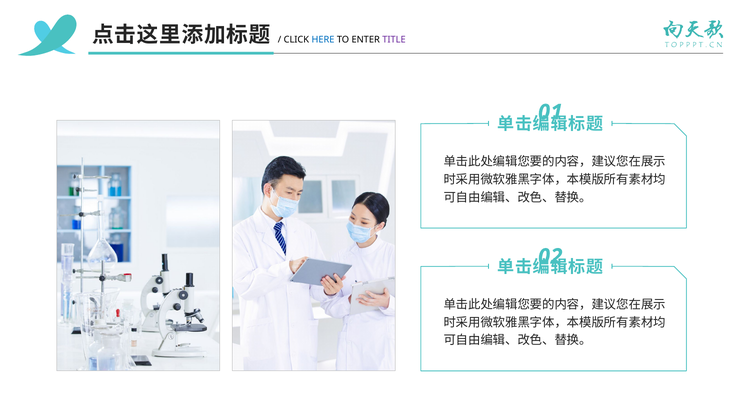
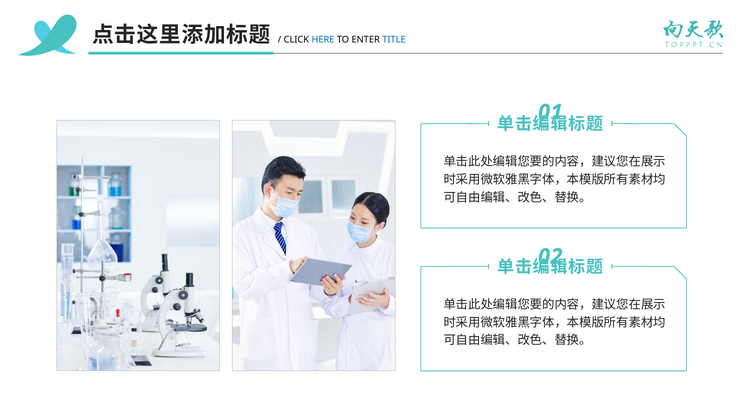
TITLE colour: purple -> blue (394, 40)
